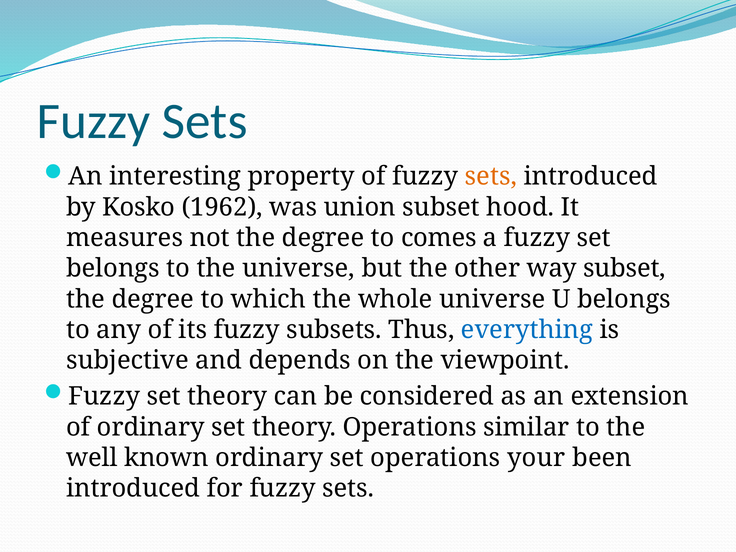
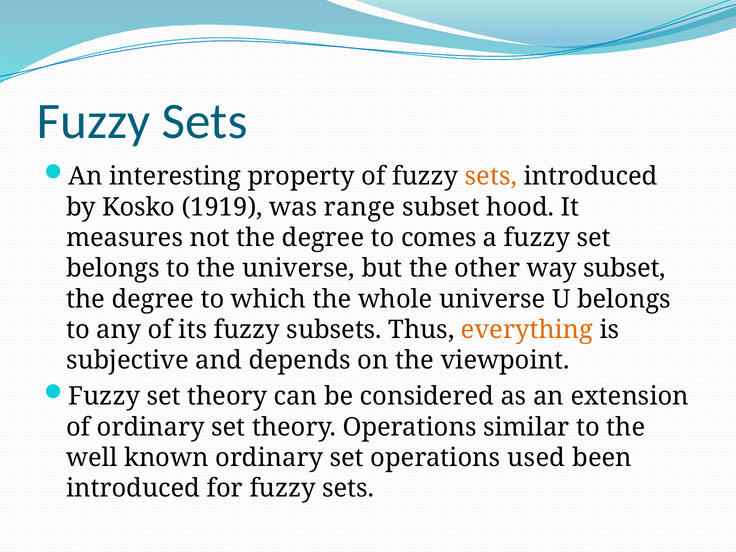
1962: 1962 -> 1919 (222, 207)
union: union -> range (360, 207)
everything colour: blue -> orange (527, 330)
your: your -> used (536, 458)
